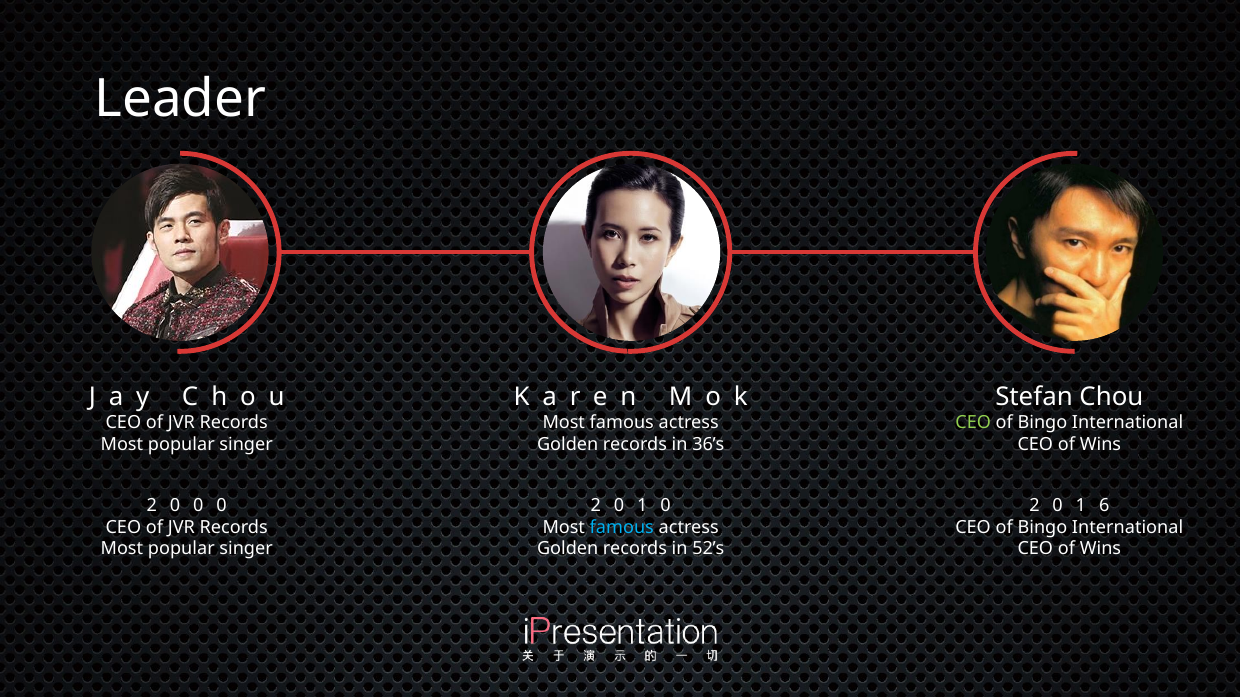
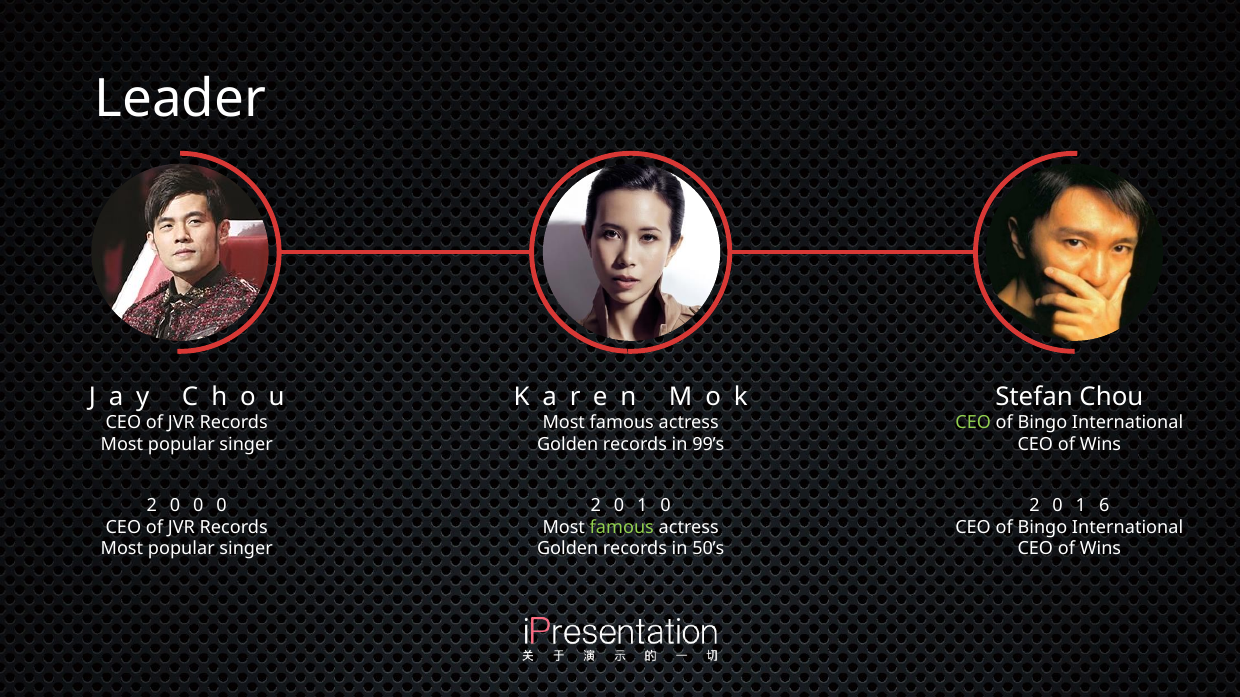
36’s: 36’s -> 99’s (708, 445)
famous colour: light blue -> light green (622, 528)
52’s: 52’s -> 50’s (708, 549)
